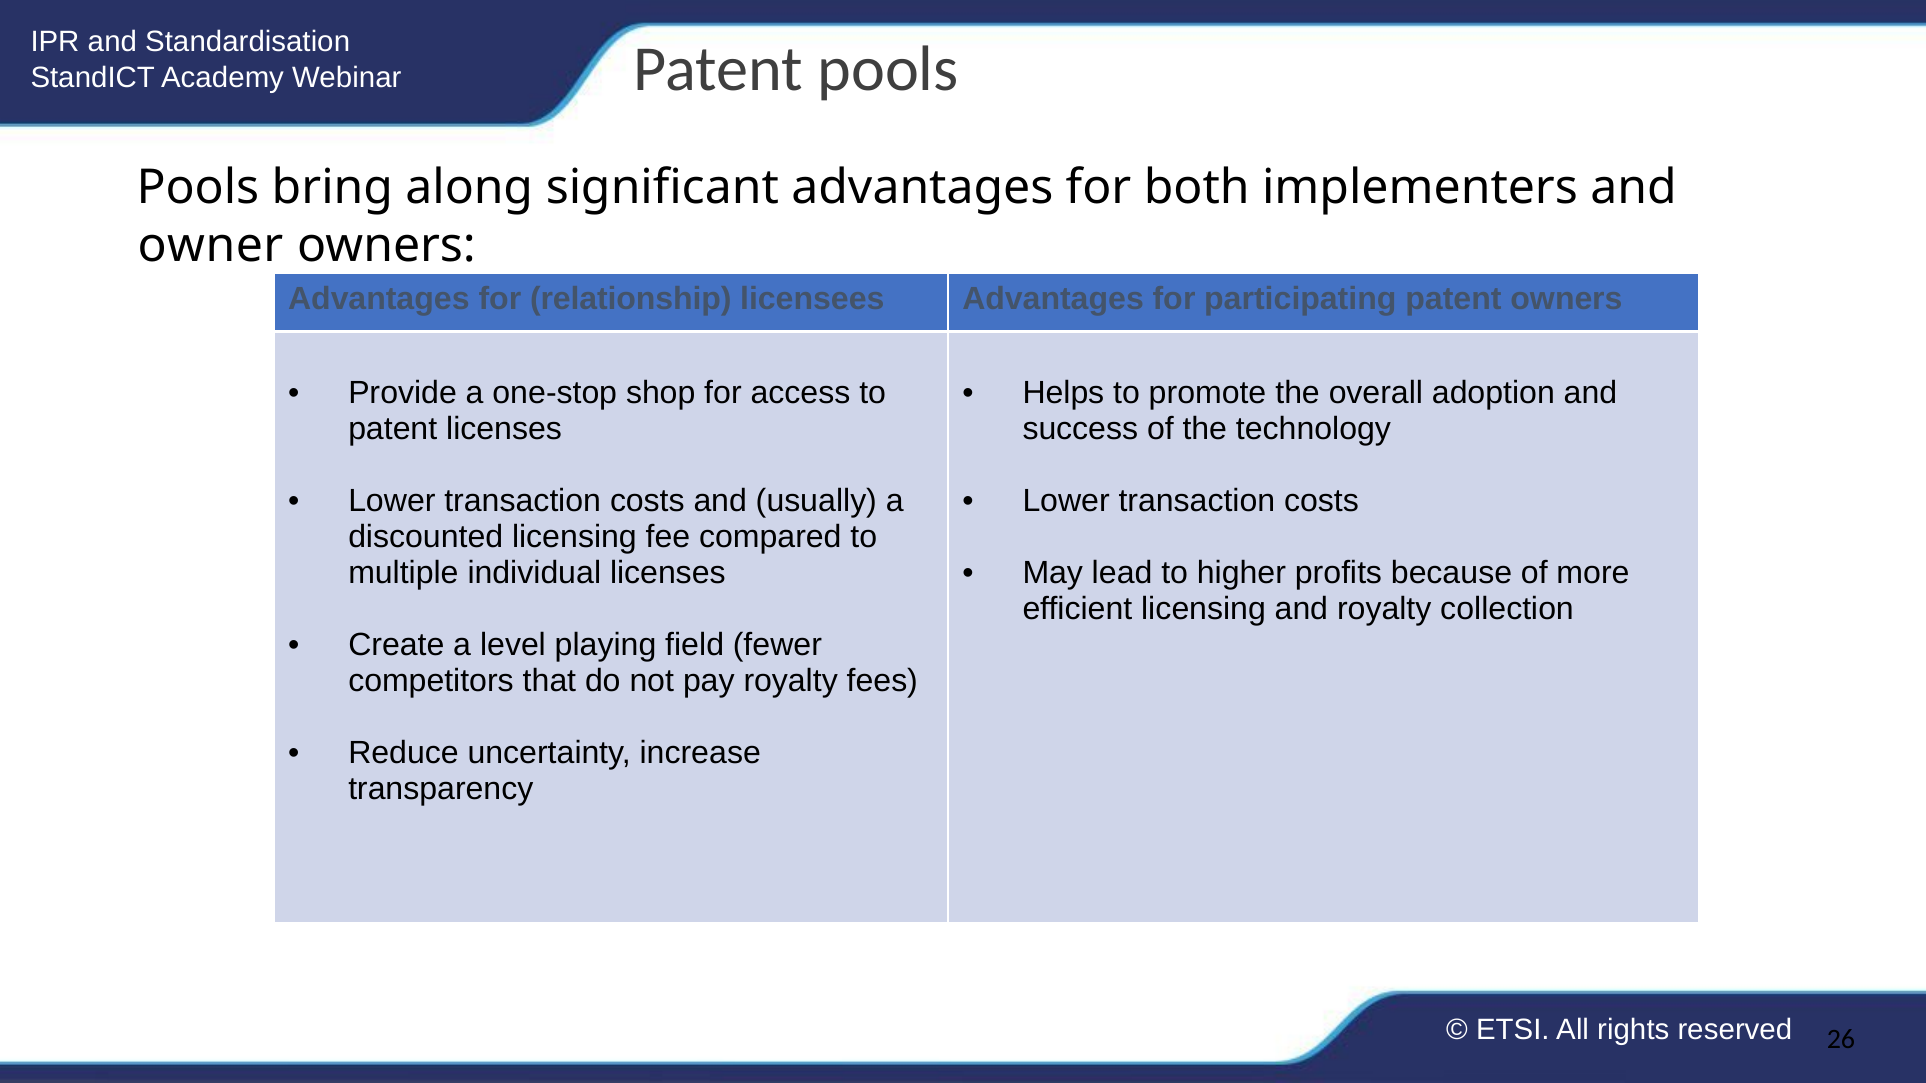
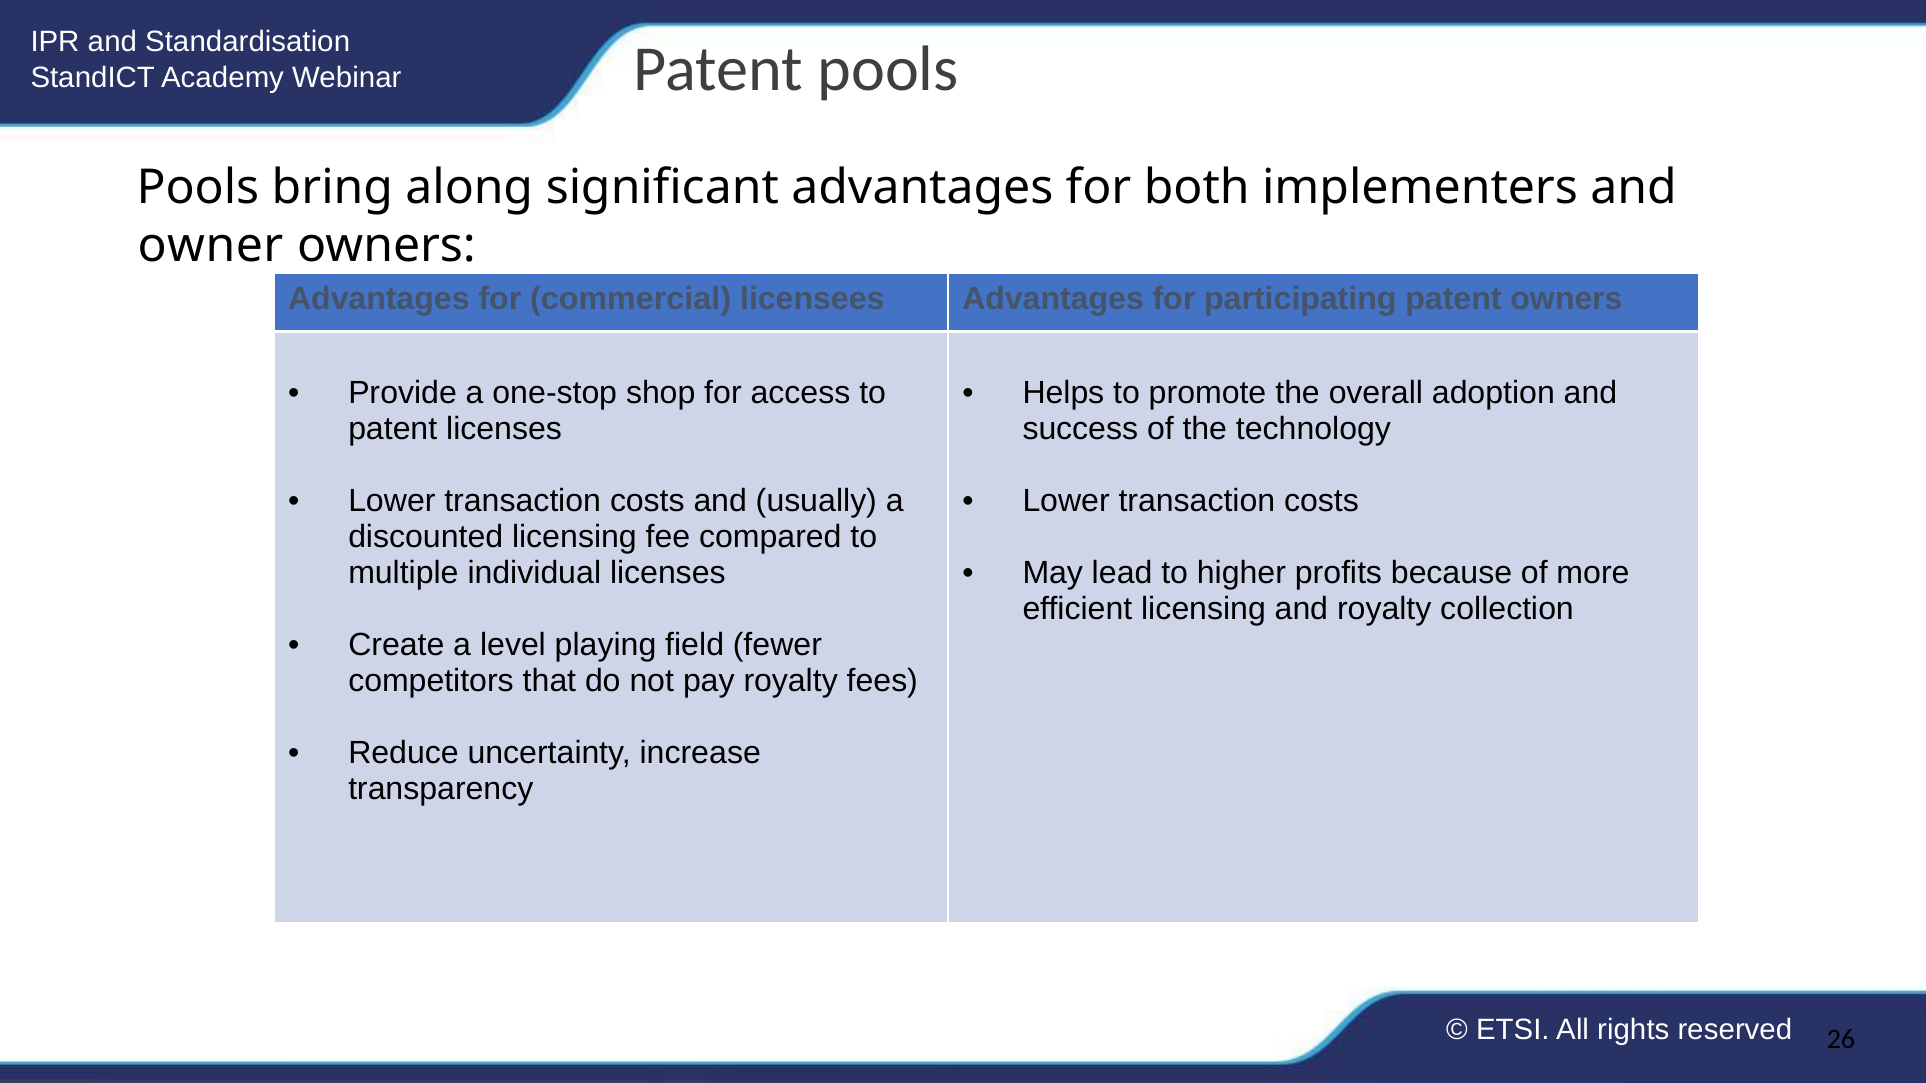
relationship: relationship -> commercial (631, 299)
